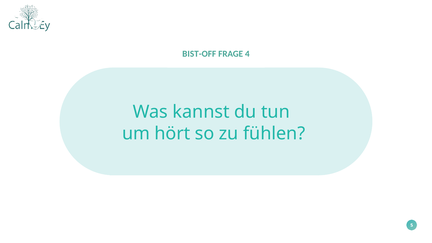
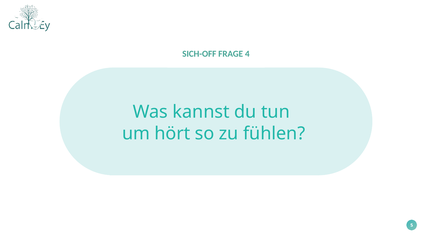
BIST-OFF: BIST-OFF -> SICH-OFF (199, 54)
